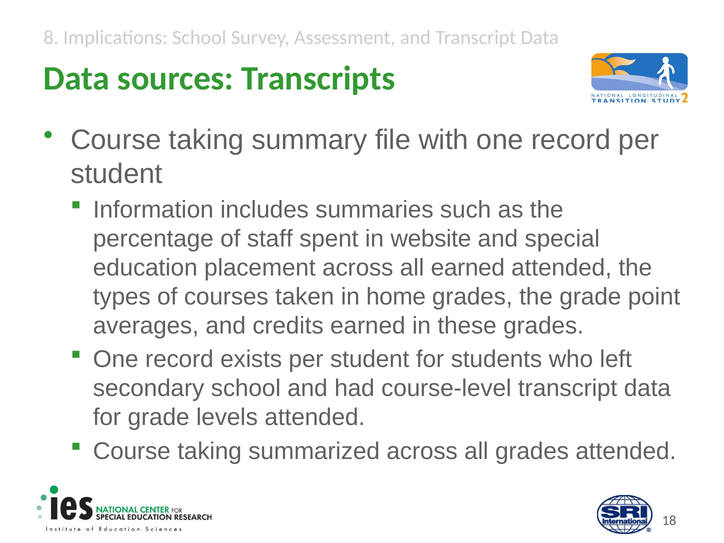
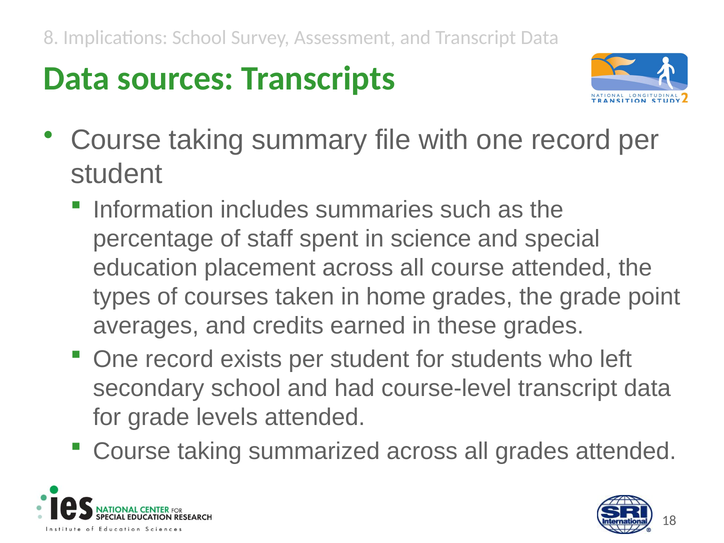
website: website -> science (431, 239)
all earned: earned -> course (468, 268)
